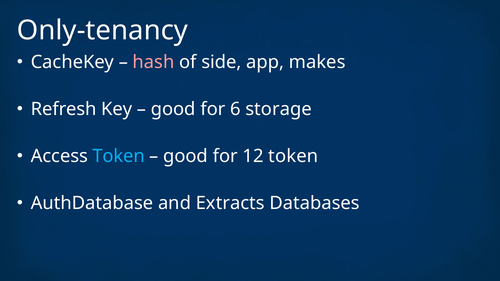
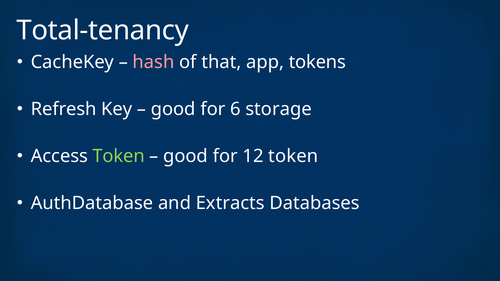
Only-tenancy: Only-tenancy -> Total-tenancy (103, 30)
side: side -> that (221, 62)
makes: makes -> tokens (317, 62)
Token colour: light blue -> light green (119, 156)
